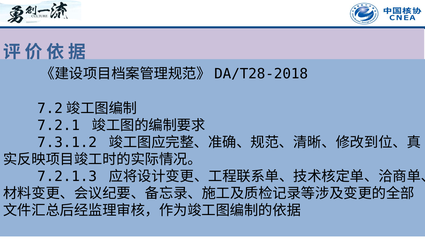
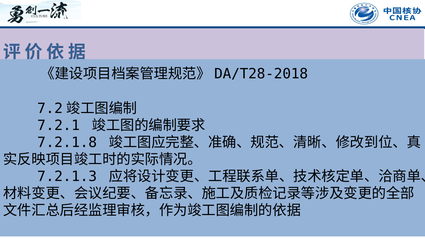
7.3.1.2: 7.3.1.2 -> 7.2.1.8 (67, 142)
